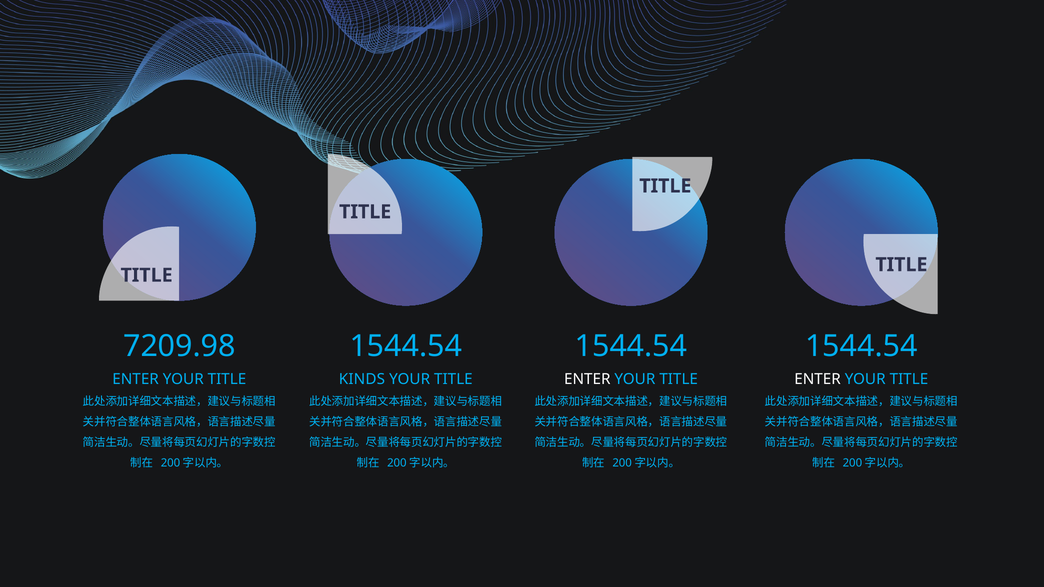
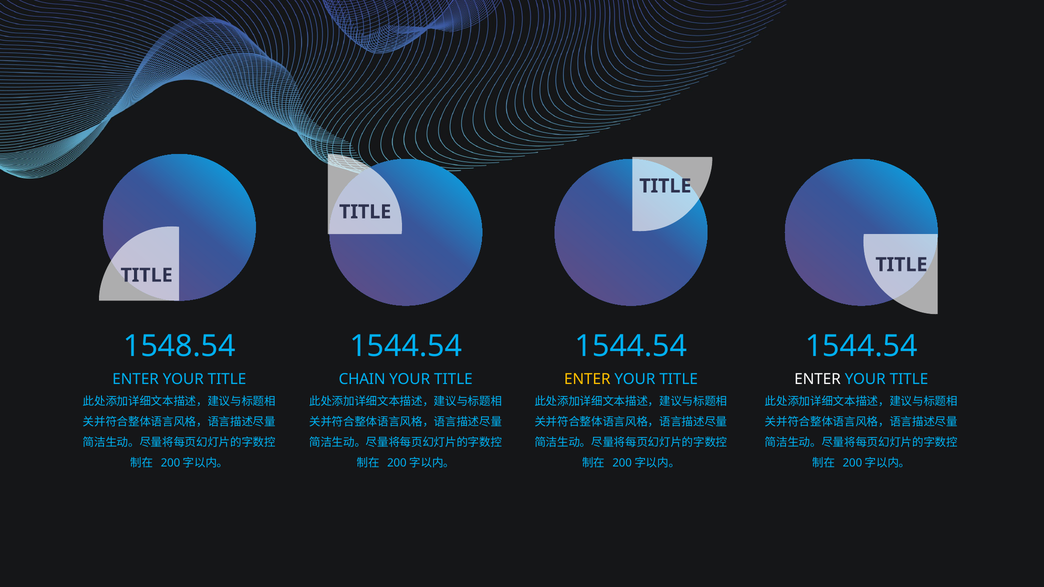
7209.98: 7209.98 -> 1548.54 (179, 346)
KINDS: KINDS -> CHAIN (362, 379)
ENTER colour: white -> yellow (587, 379)
